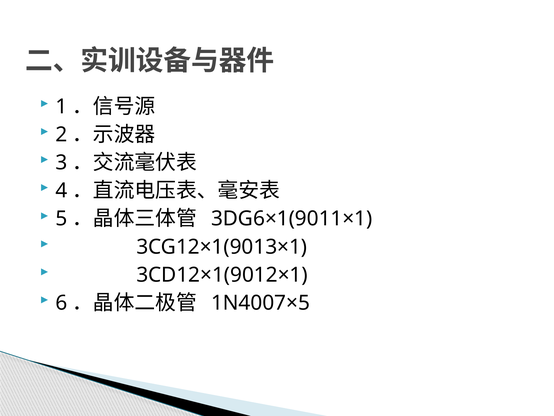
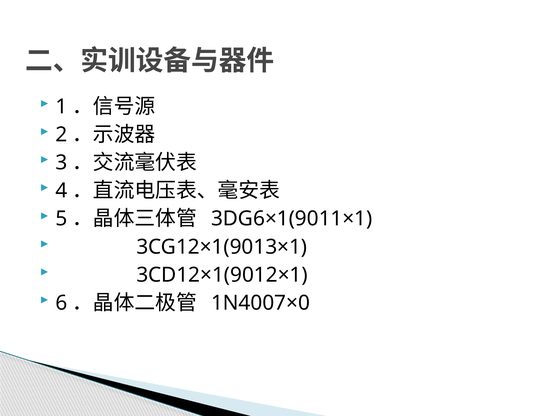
1N4007×5: 1N4007×5 -> 1N4007×0 (260, 303)
